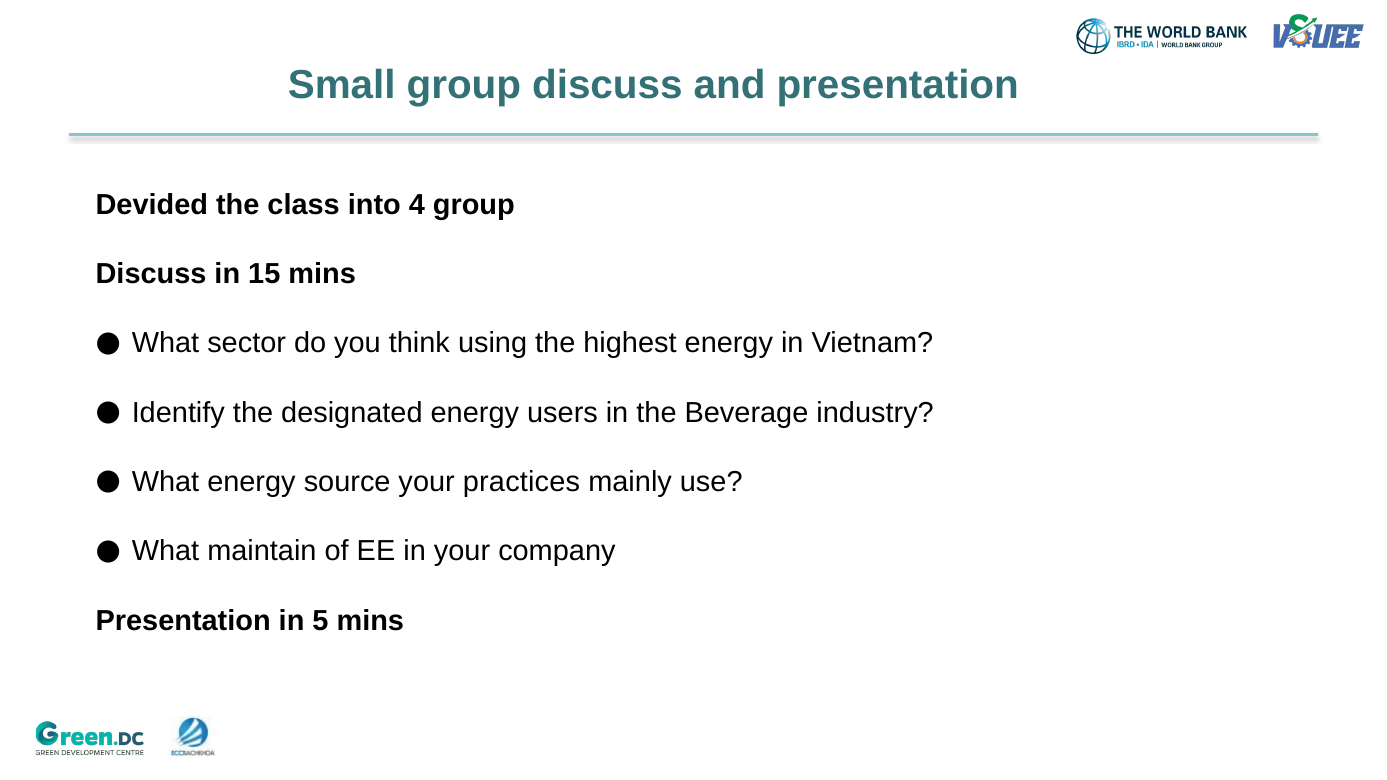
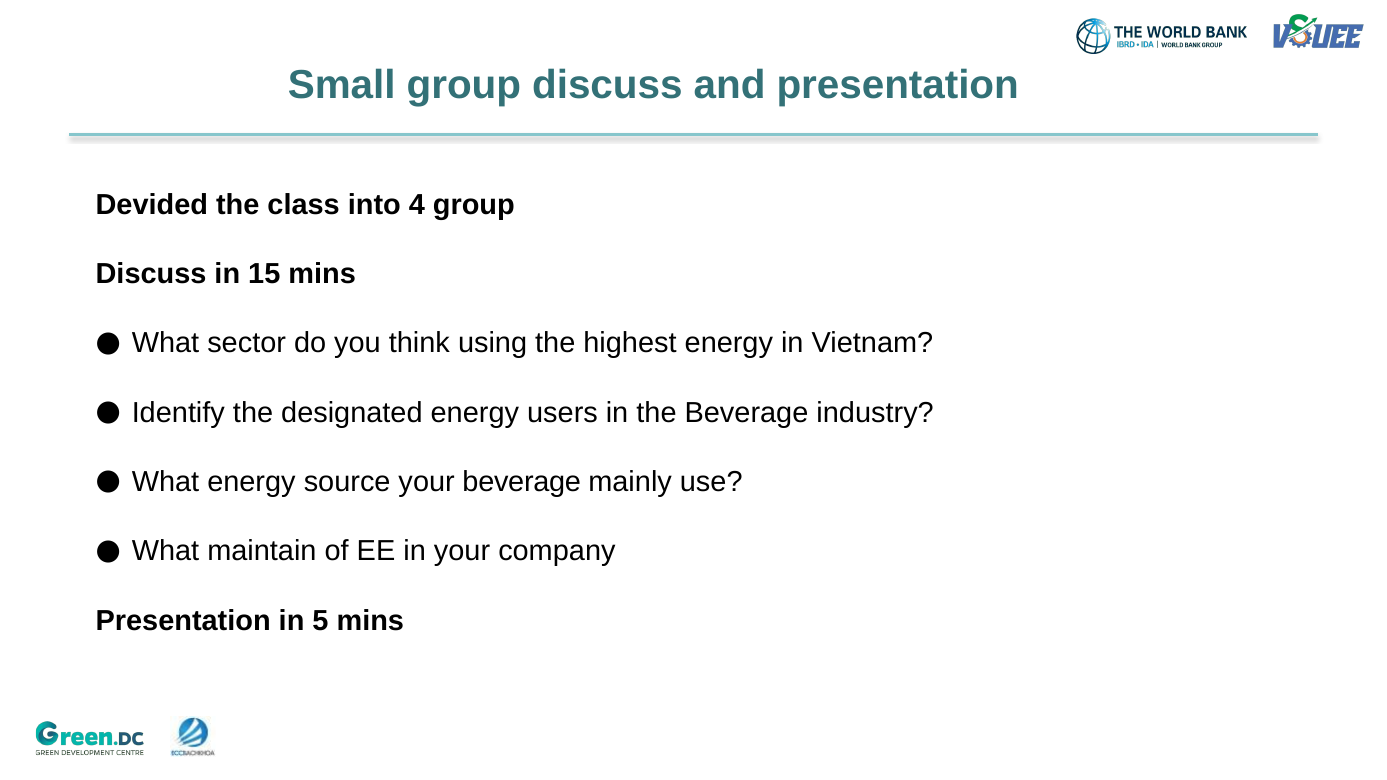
your practices: practices -> beverage (522, 482)
